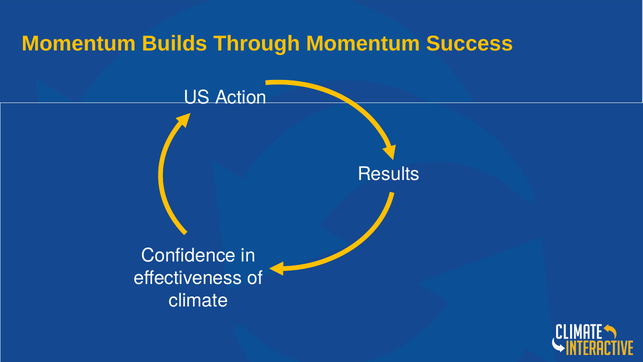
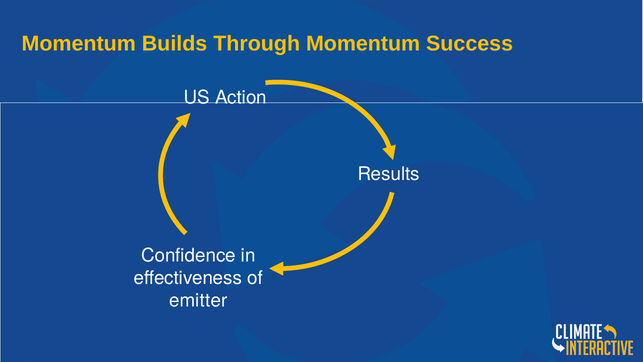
climate: climate -> emitter (198, 300)
